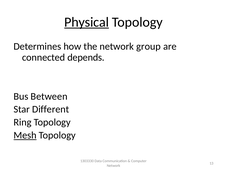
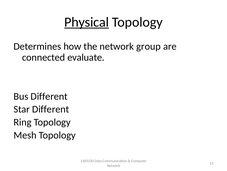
depends: depends -> evaluate (86, 57)
Bus Between: Between -> Different (49, 96)
Mesh underline: present -> none (25, 135)
